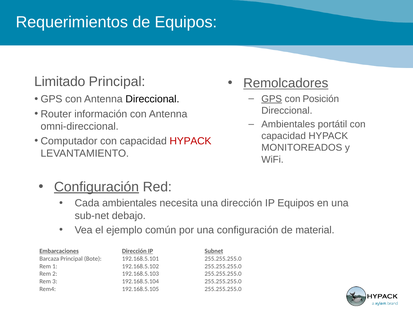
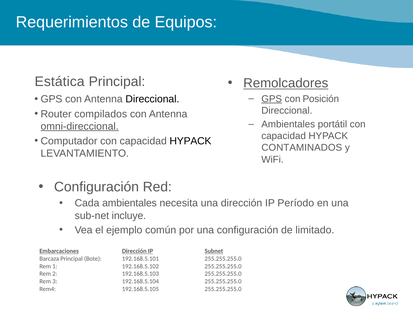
Limitado: Limitado -> Estática (60, 82)
información: información -> compilados (101, 114)
omni-direccional underline: none -> present (80, 126)
HYPACK colour: red -> black (190, 141)
MONITOREADOS: MONITOREADOS -> CONTAMINADOS (302, 148)
Configuración underline: present -> none (96, 187)
IP Equipos: Equipos -> Período (296, 203)
debajo: debajo -> incluye (129, 215)
material: material -> limitado (315, 230)
